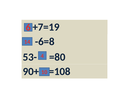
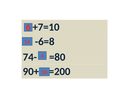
+7=19: +7=19 -> +7=10 (46, 27)
53-: 53- -> 74- (30, 57)
=108: =108 -> =200 (60, 71)
